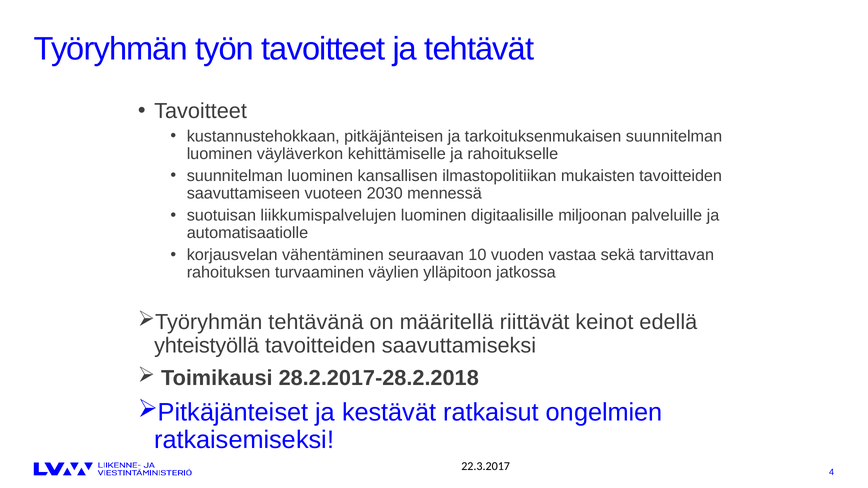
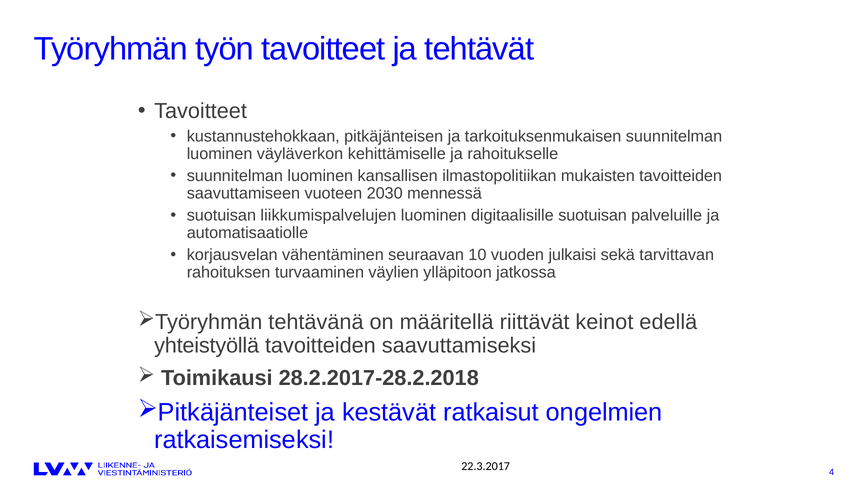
digitaalisille miljoonan: miljoonan -> suotuisan (593, 216)
vastaa: vastaa -> julkaisi (572, 255)
